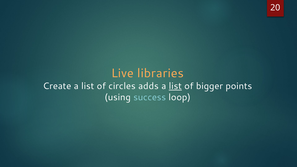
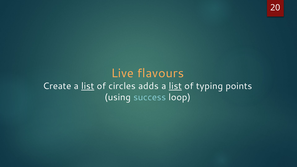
libraries: libraries -> flavours (160, 73)
list underline: none -> present (88, 86)
bigger: bigger -> typing (209, 86)
